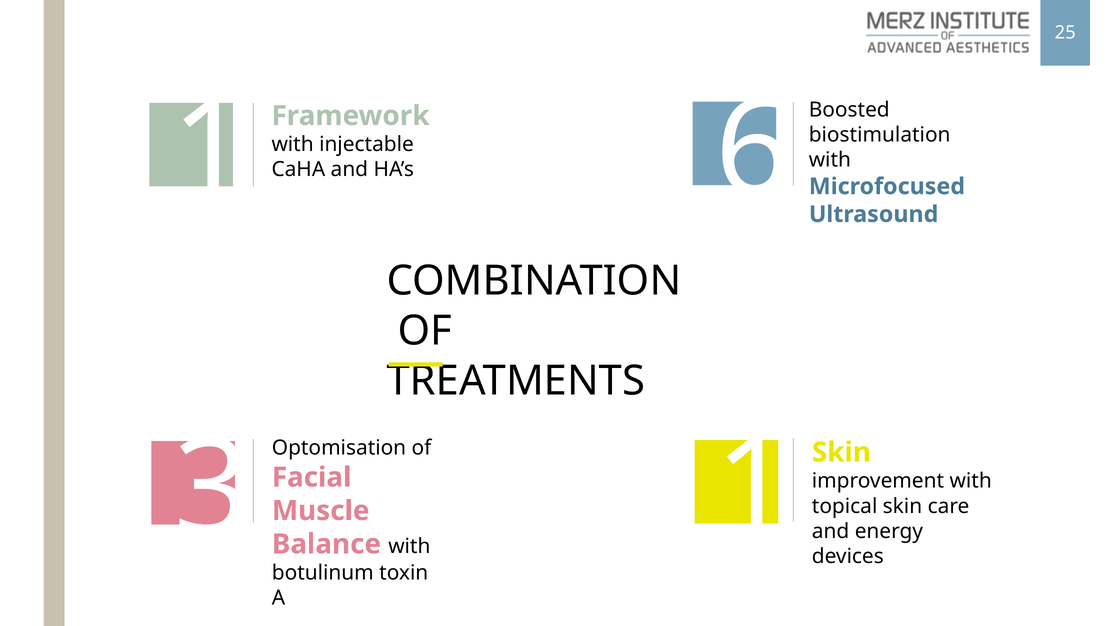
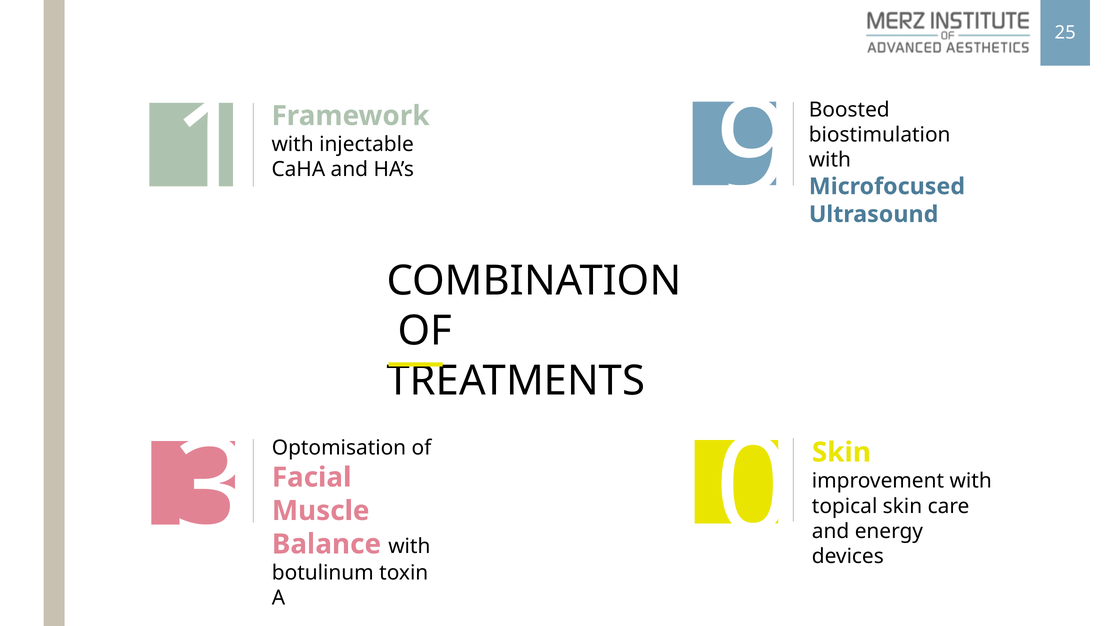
6: 6 -> 9 (753, 150)
3 1: 1 -> 0 (753, 488)
